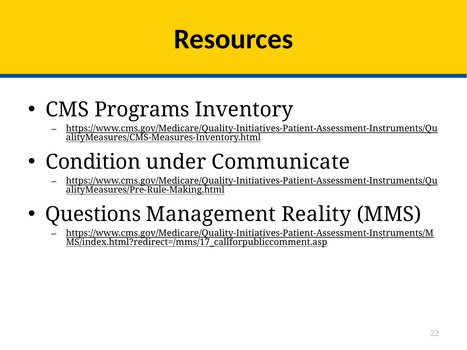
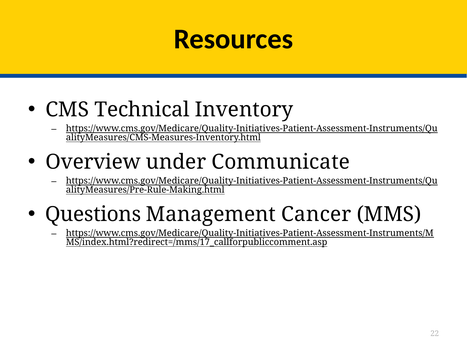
Programs: Programs -> Technical (142, 110)
Condition: Condition -> Overview (93, 162)
Reality: Reality -> Cancer (316, 214)
